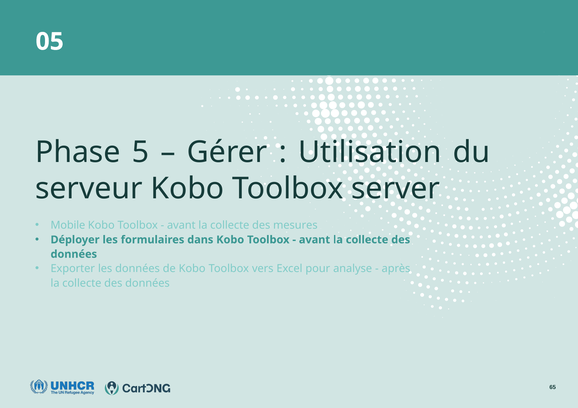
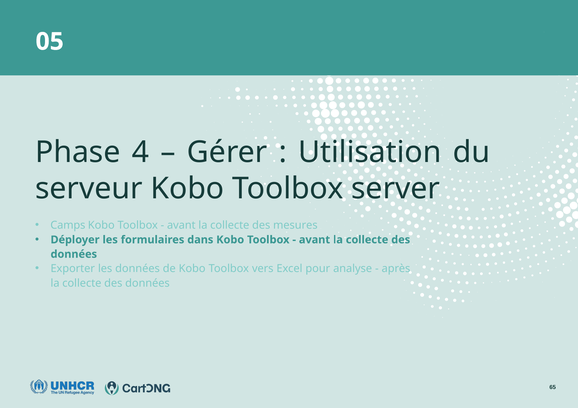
5: 5 -> 4 (140, 153)
Mobile: Mobile -> Camps (68, 226)
